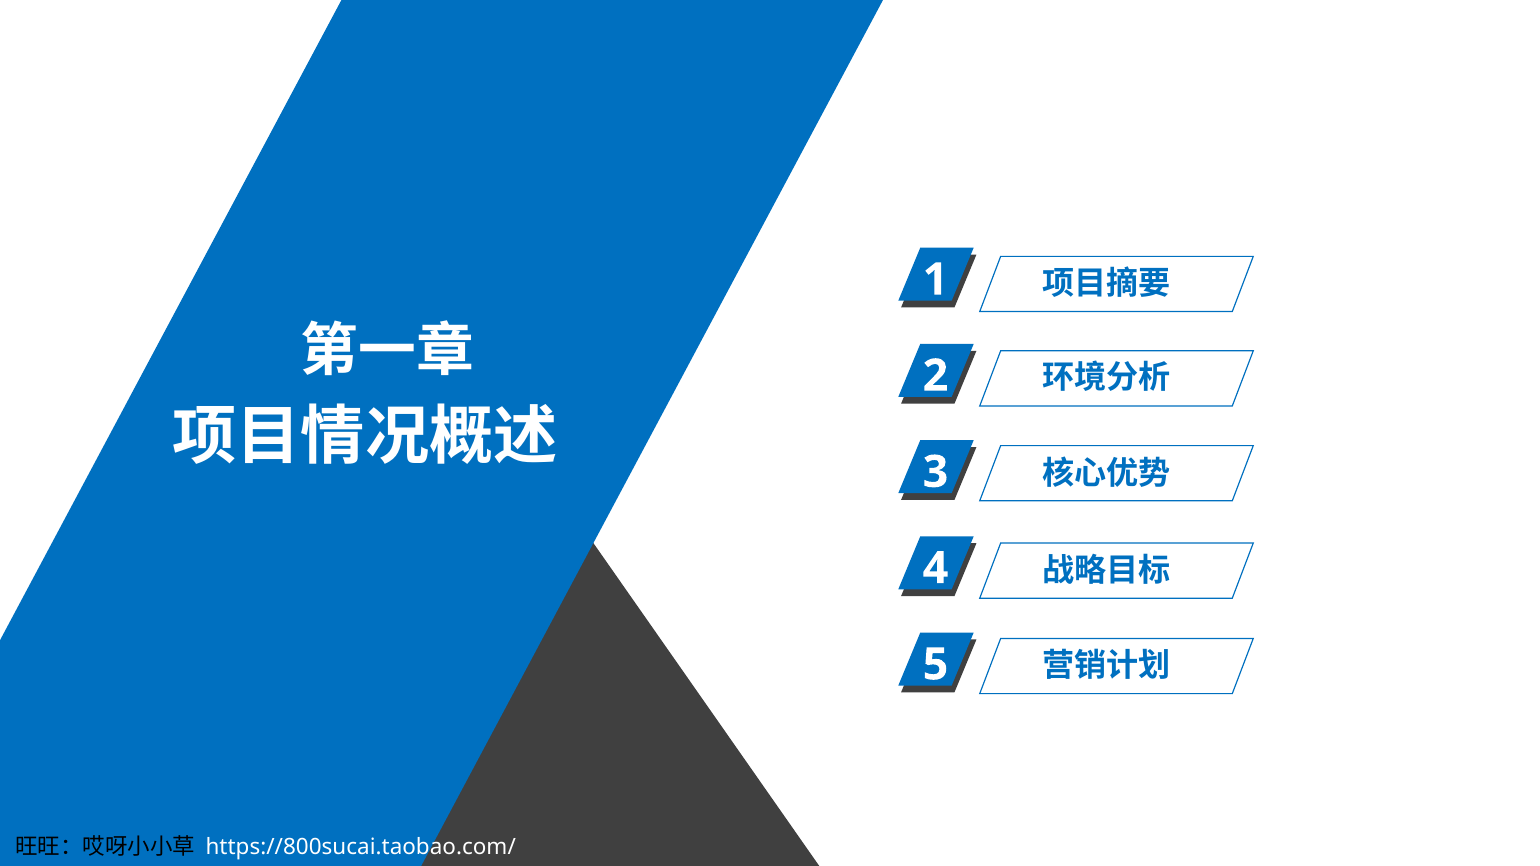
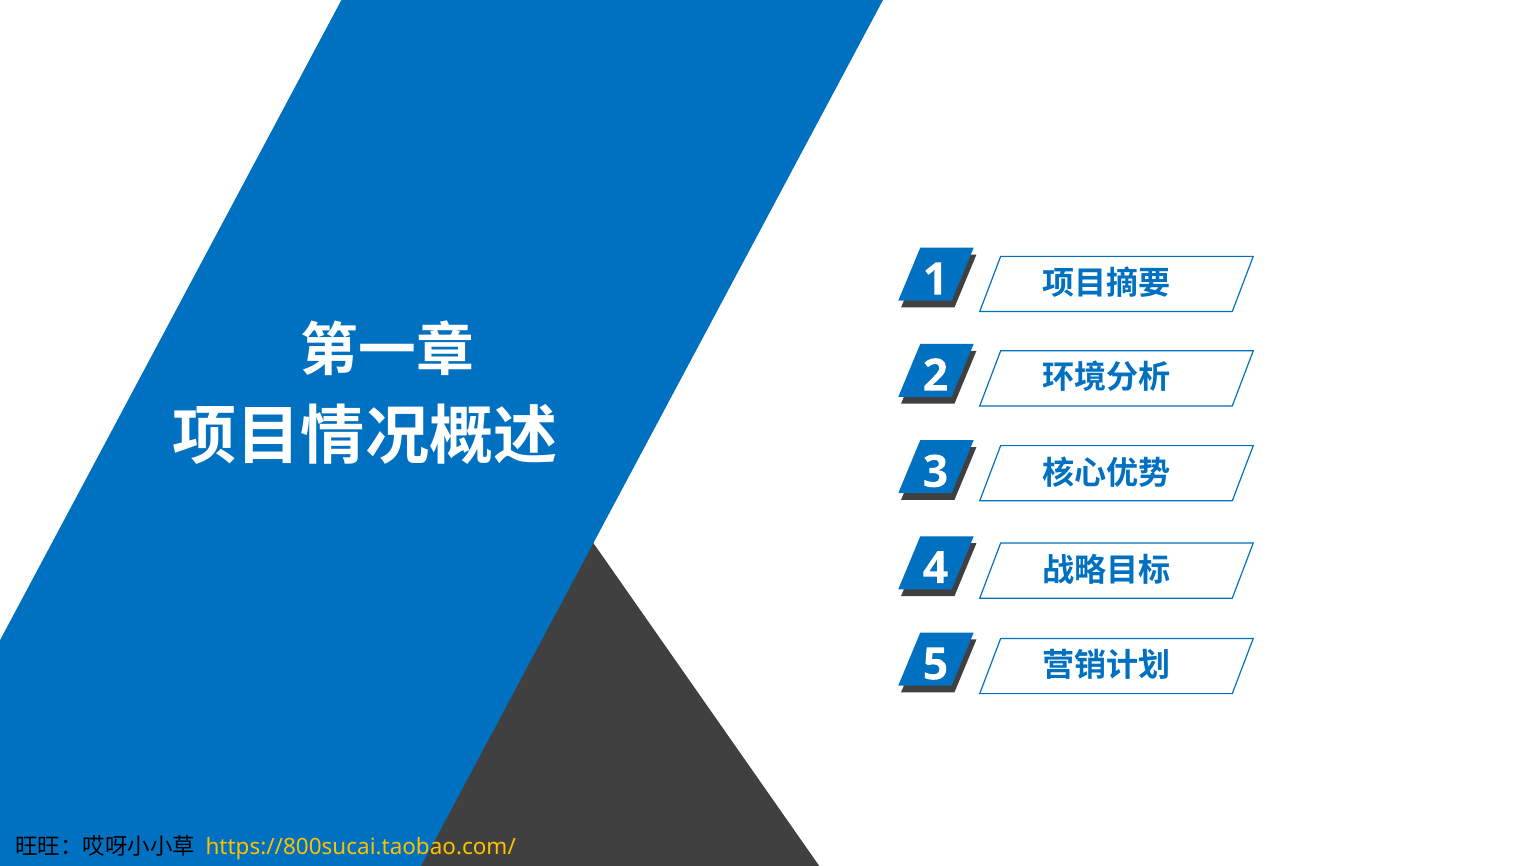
https://800sucai.taobao.com/ colour: white -> yellow (361, 848)
